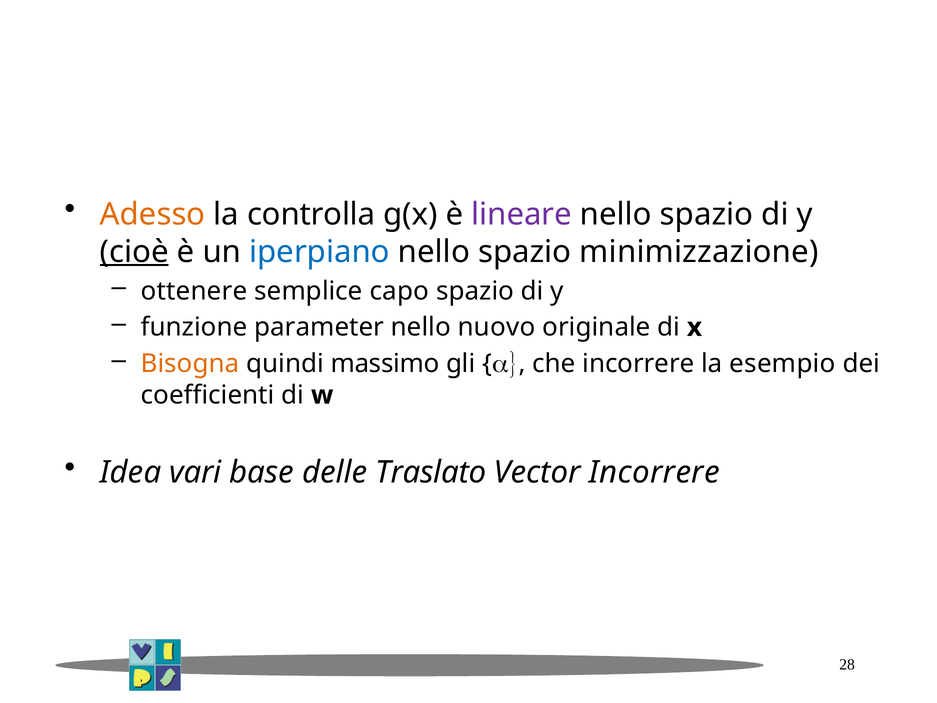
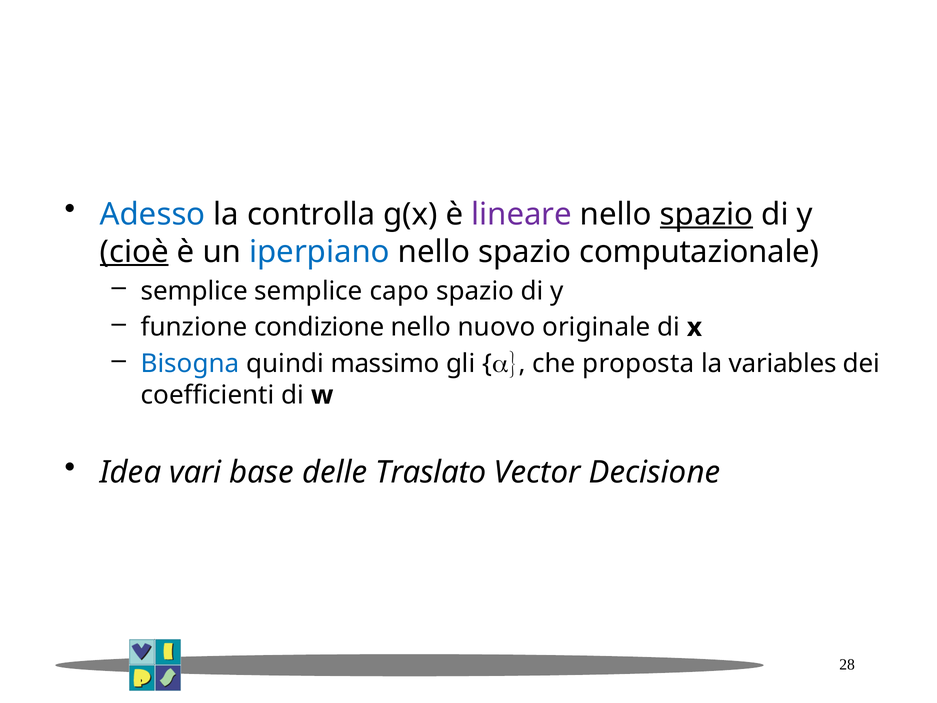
Adesso colour: orange -> blue (153, 214)
spazio underline: none -> present (707, 214)
minimizzazione: minimizzazione -> computazionale (699, 252)
ottenere: ottenere -> semplice (194, 291)
parameter: parameter -> condizione (319, 327)
Bisogna colour: orange -> blue (190, 364)
che incorrere: incorrere -> proposta (638, 364)
esempio: esempio -> variables (783, 364)
Vector Incorrere: Incorrere -> Decisione (654, 472)
